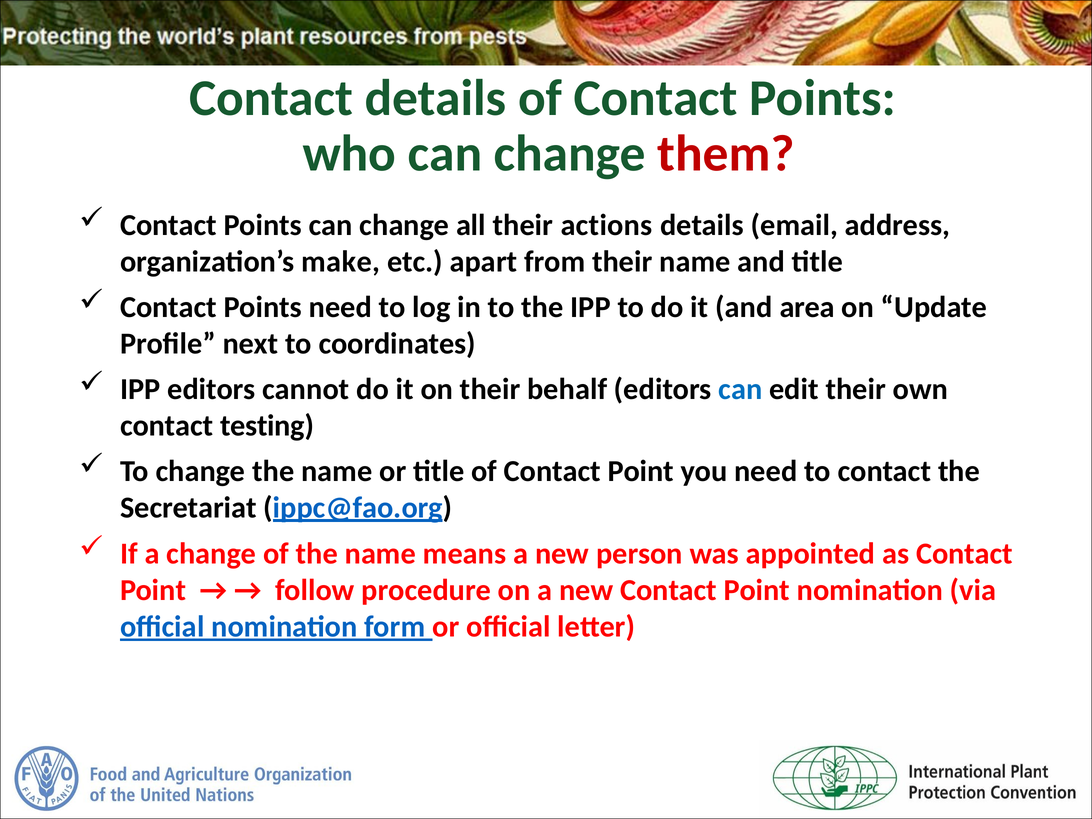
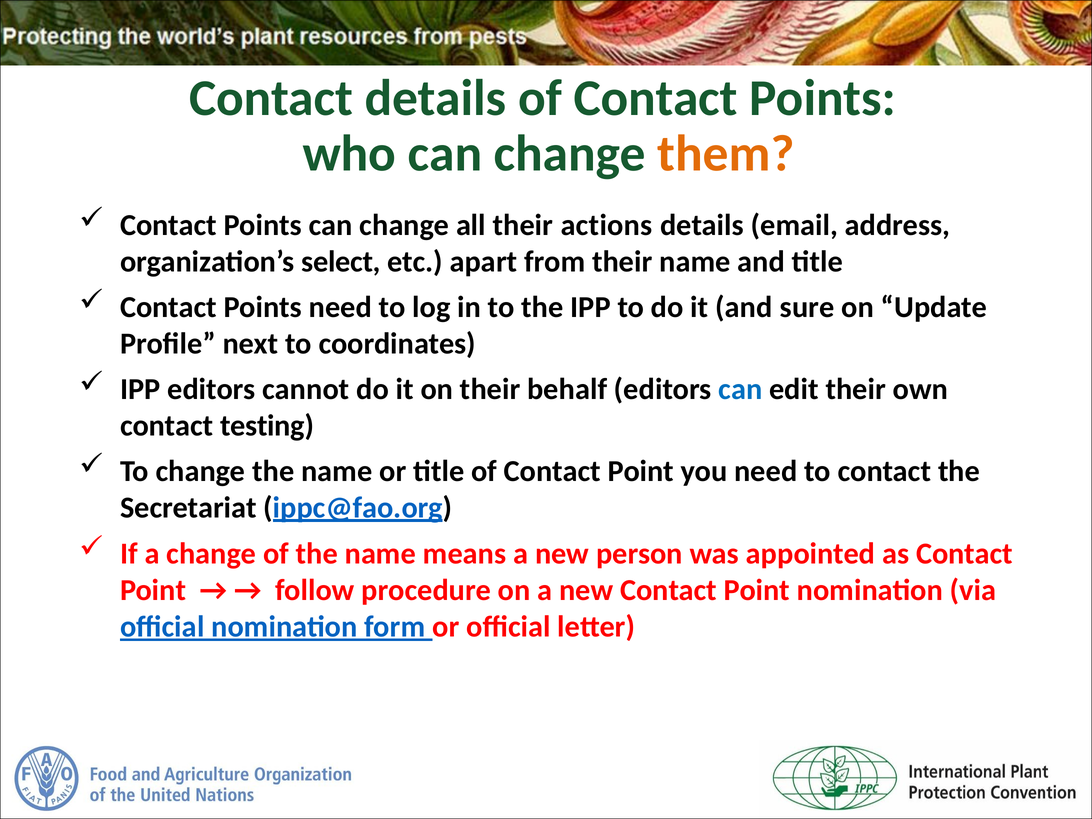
them colour: red -> orange (726, 154)
make: make -> select (341, 262)
area: area -> sure (807, 307)
